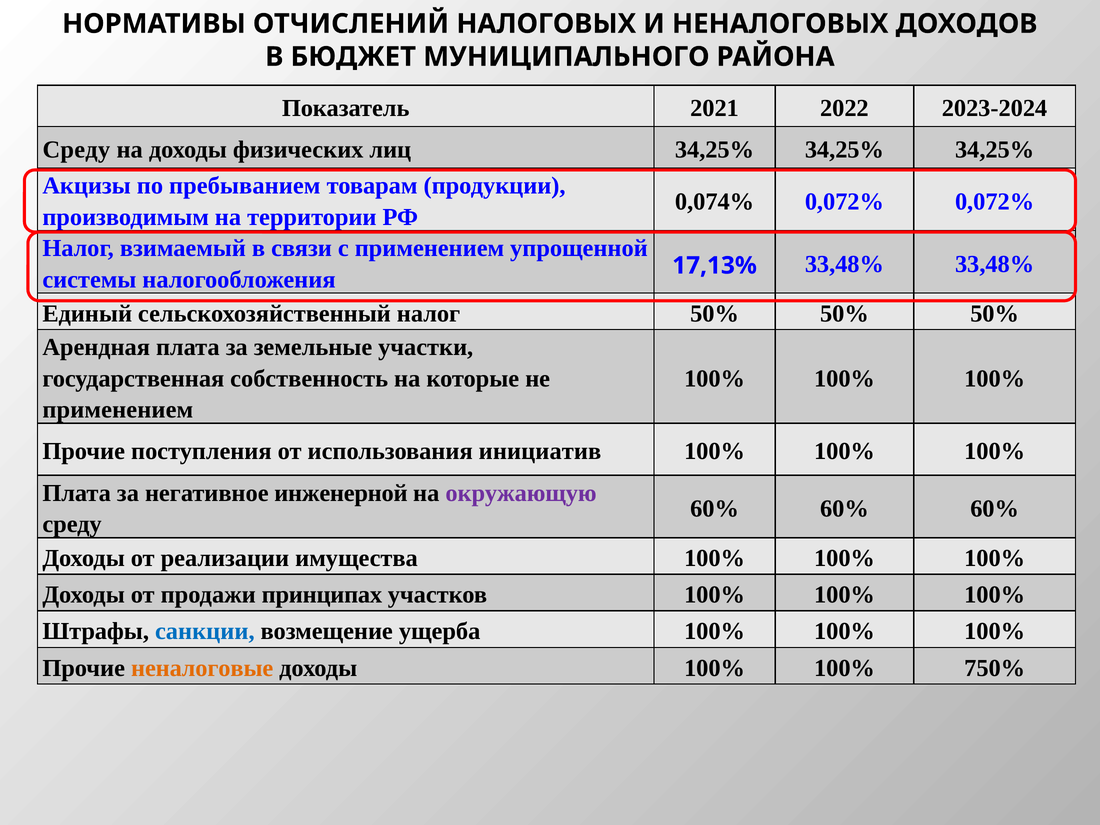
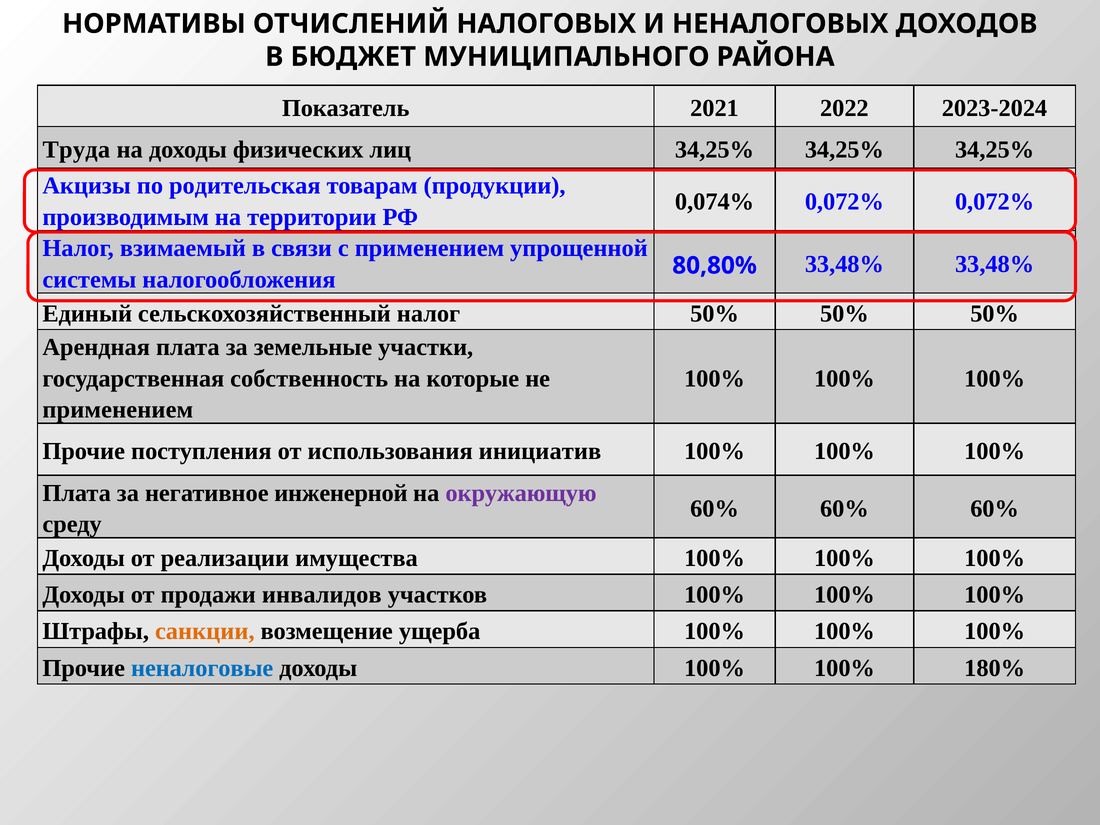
Среду: Среду -> Труда (76, 149)
пребыванием: пребыванием -> родительская (245, 186)
17,13%: 17,13% -> 80,80% (715, 266)
принципах: принципах -> инвалидов (322, 595)
санкции colour: blue -> orange (205, 631)
неналоговые colour: orange -> blue (202, 668)
750%: 750% -> 180% (995, 668)
